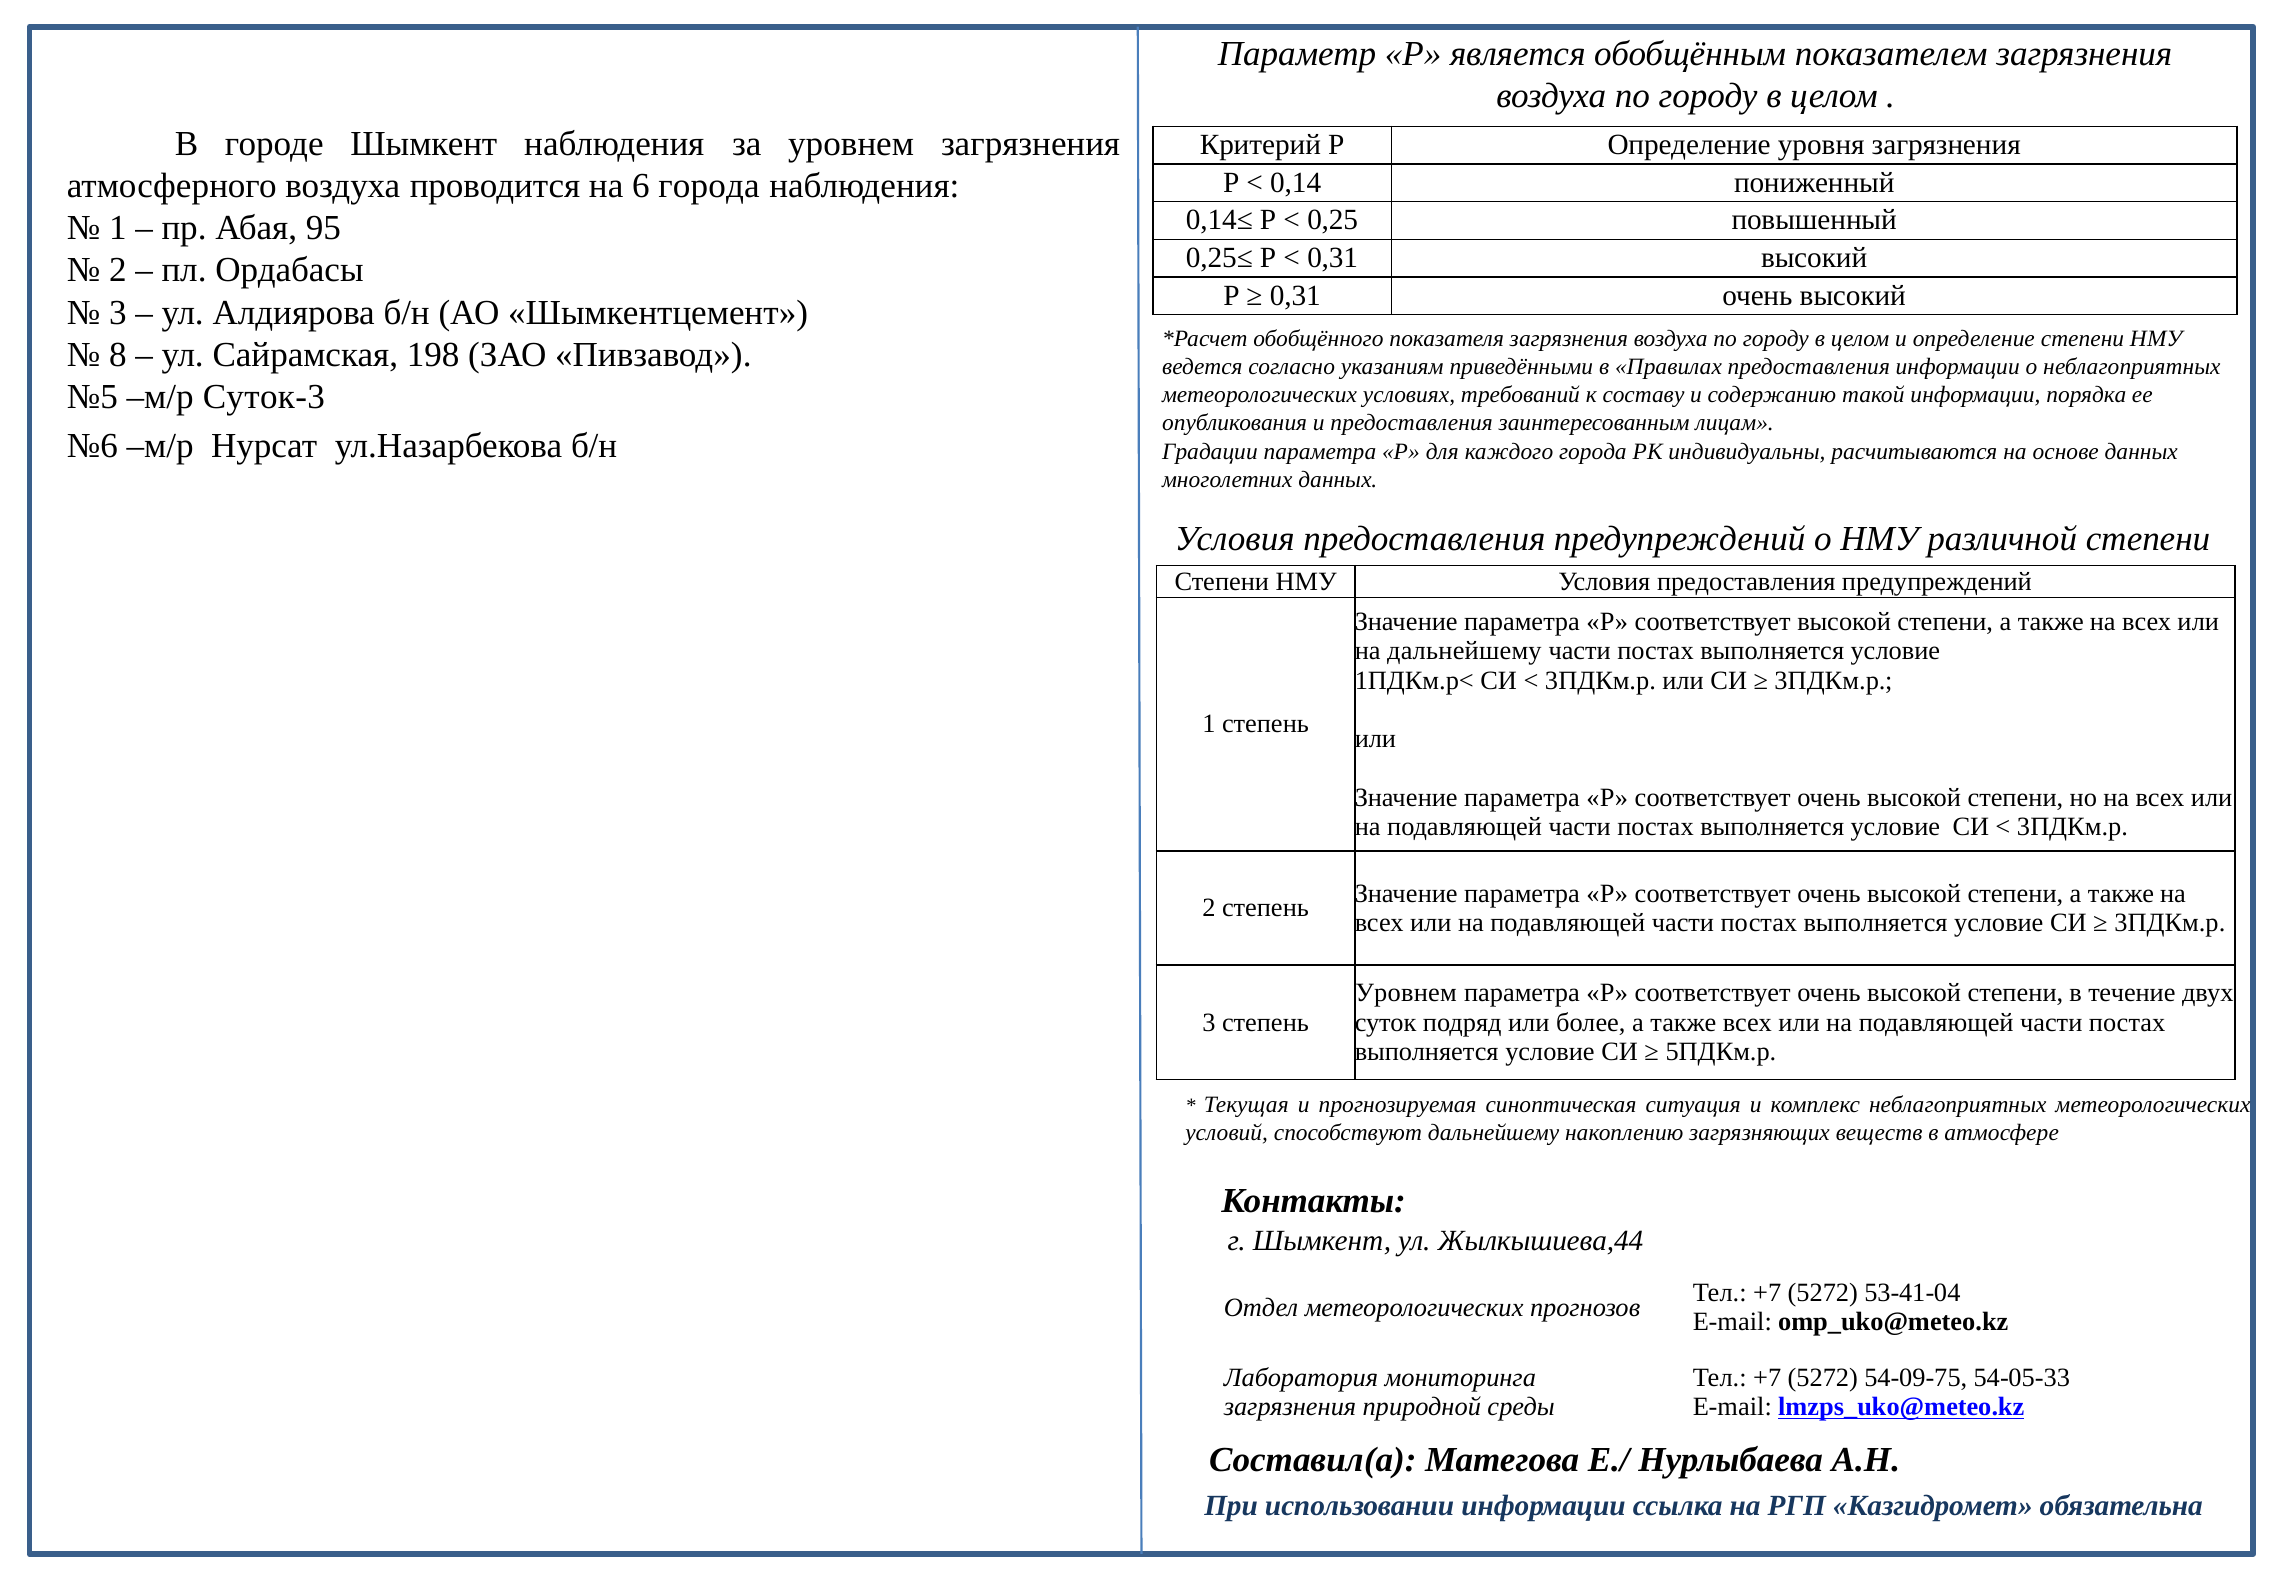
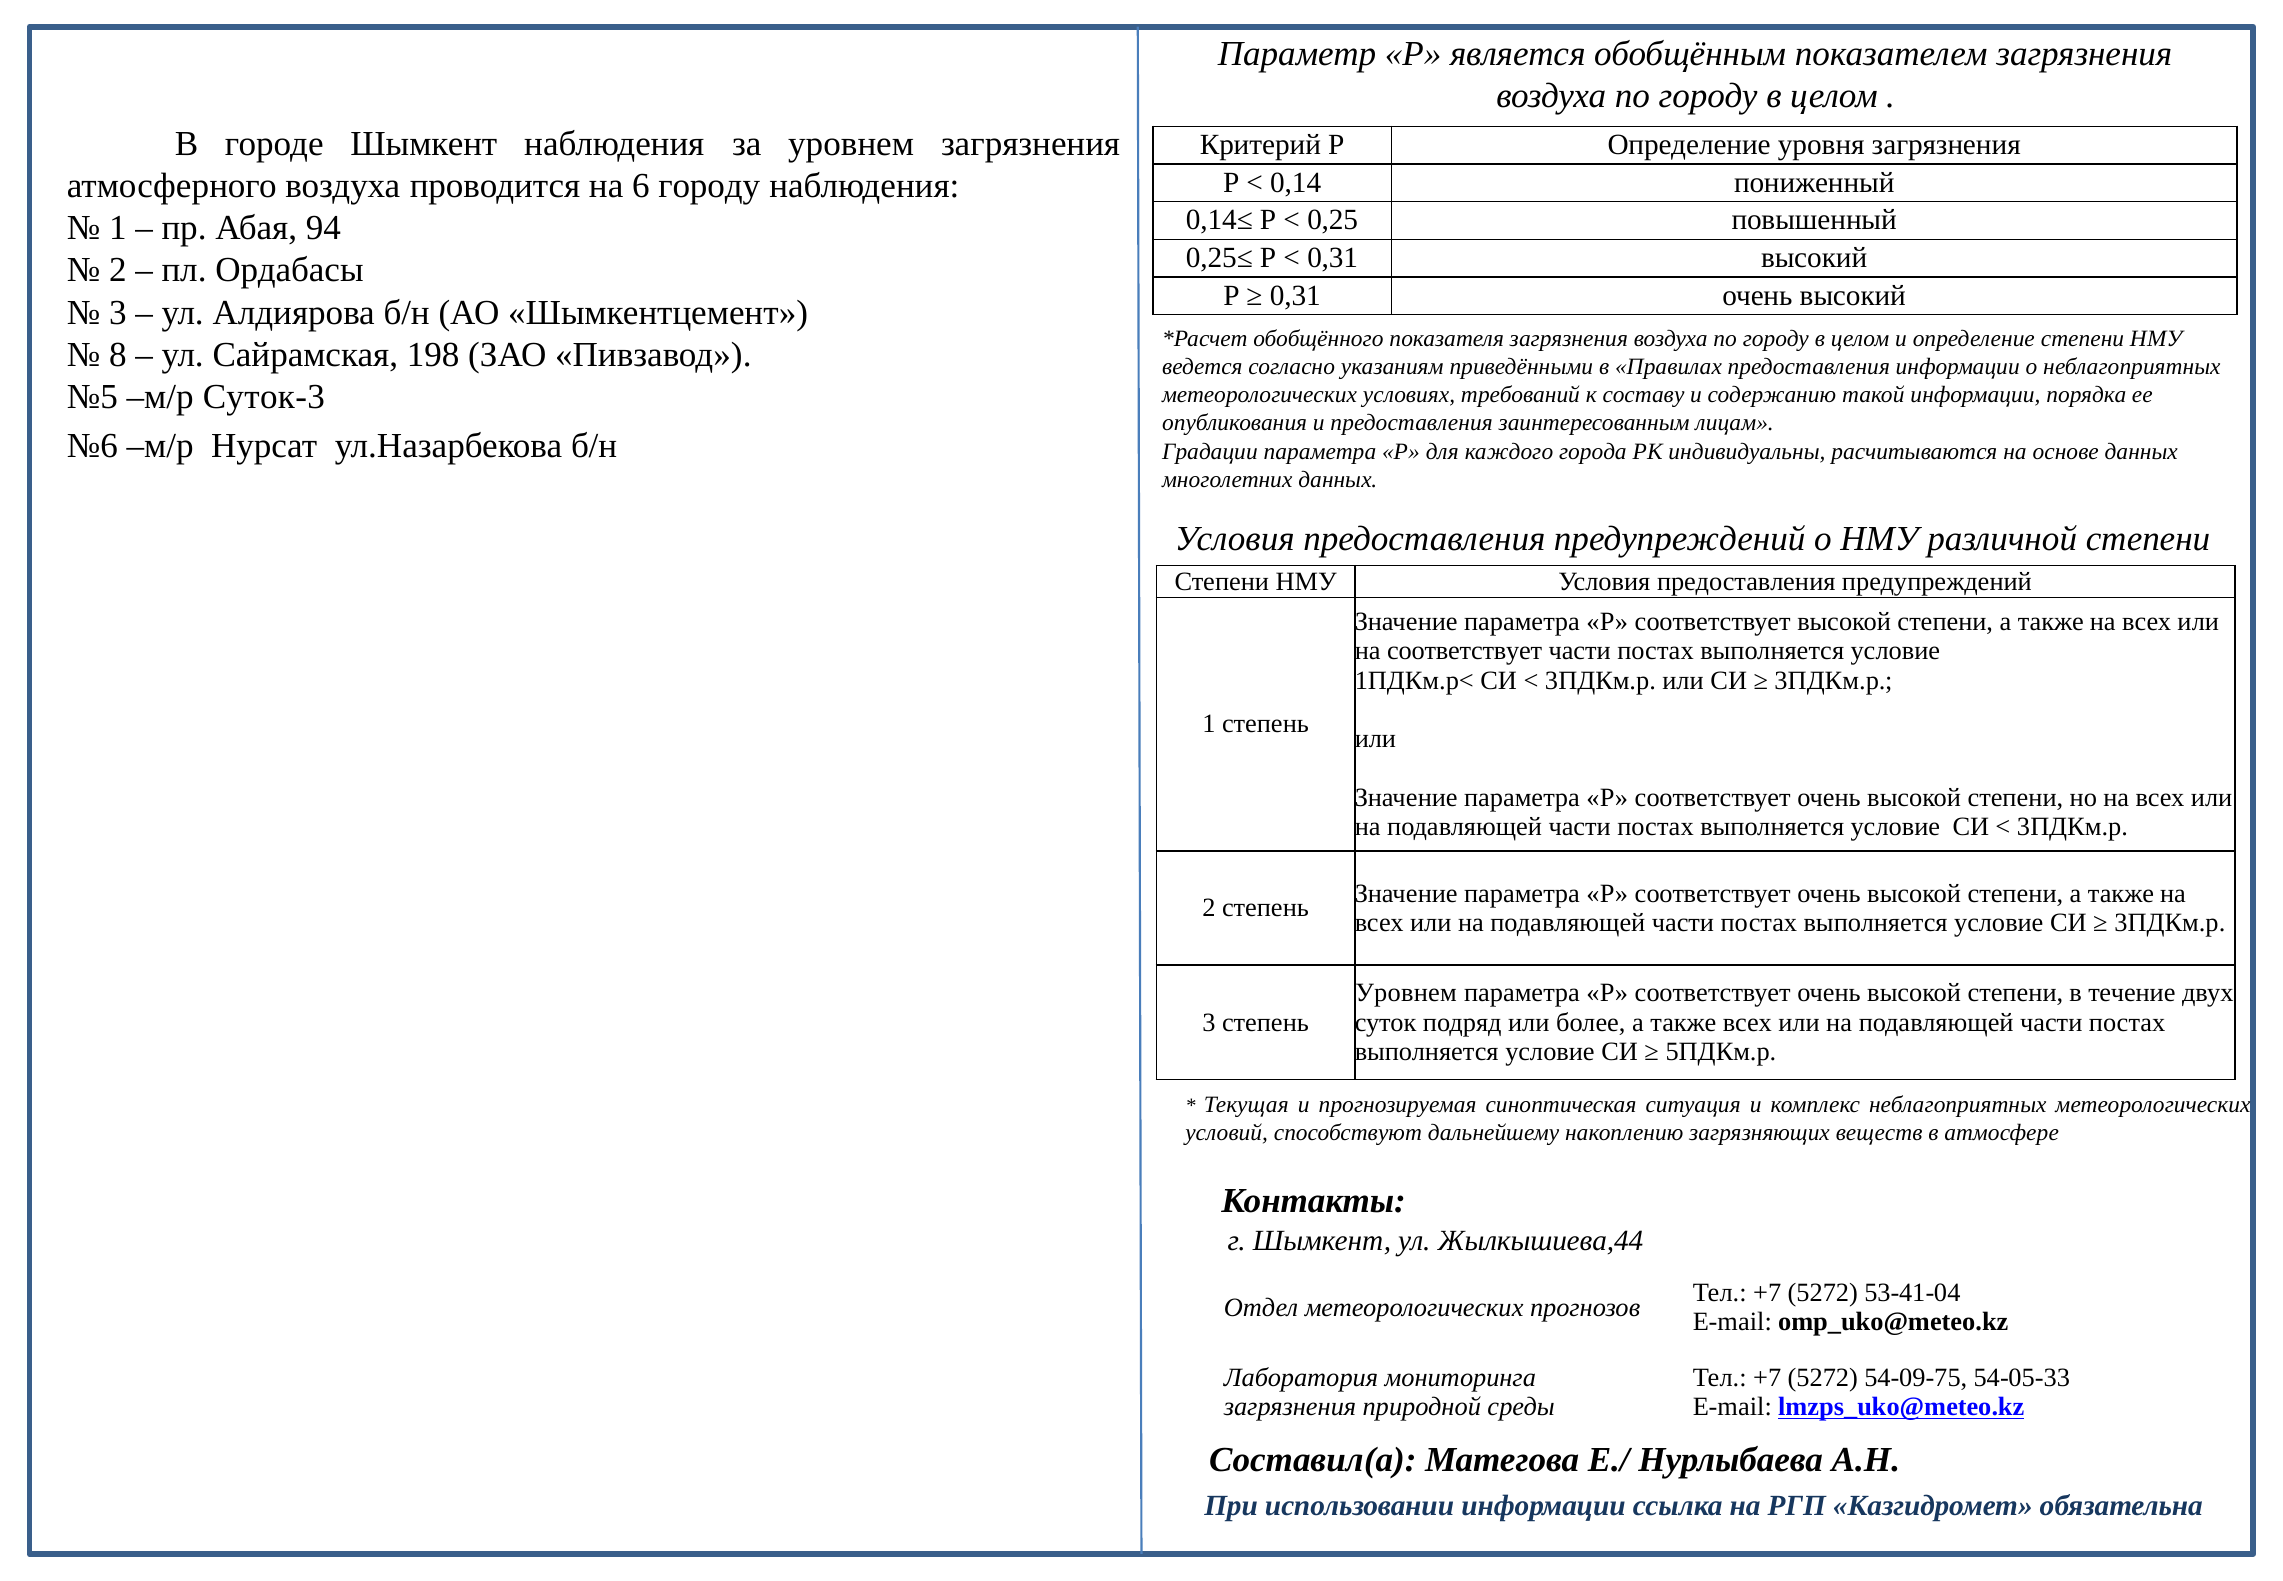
6 города: города -> городу (709, 186)
95: 95 -> 94 (323, 228)
на дальнейшему: дальнейшему -> соответствует (1465, 651)
